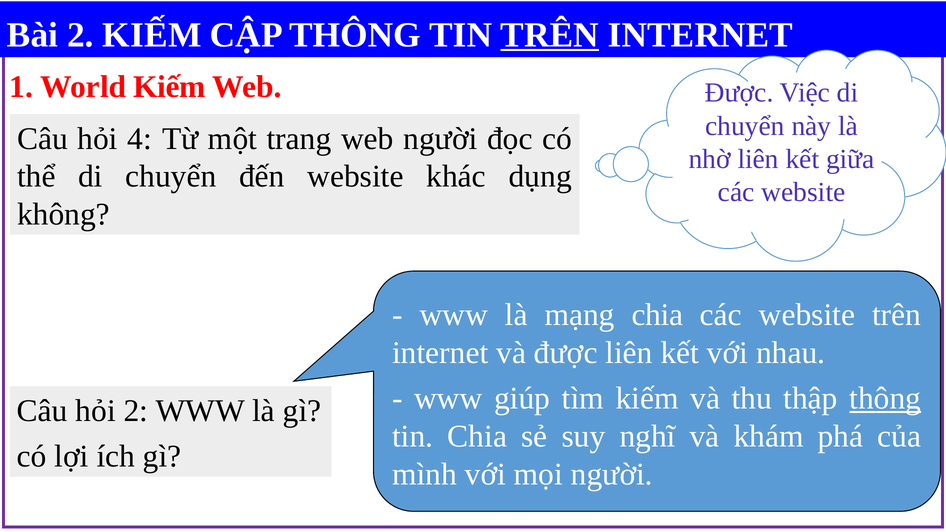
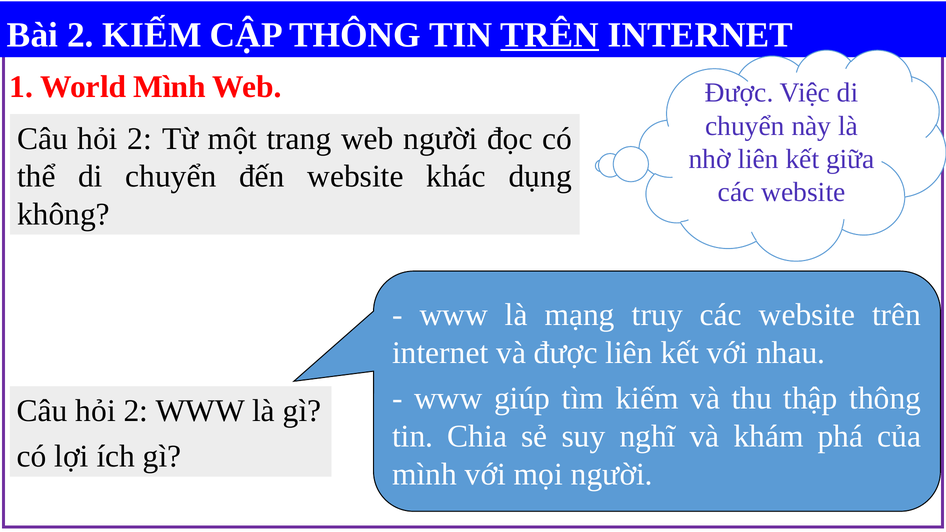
World Kiếm: Kiếm -> Mình (169, 87)
4: 4 -> 2 (140, 139)
mạng chia: chia -> truy (657, 315)
thông underline: present -> none (885, 399)
